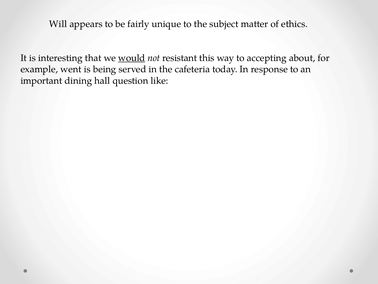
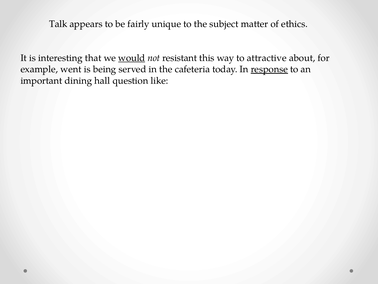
Will: Will -> Talk (58, 24)
accepting: accepting -> attractive (267, 58)
response underline: none -> present (269, 69)
